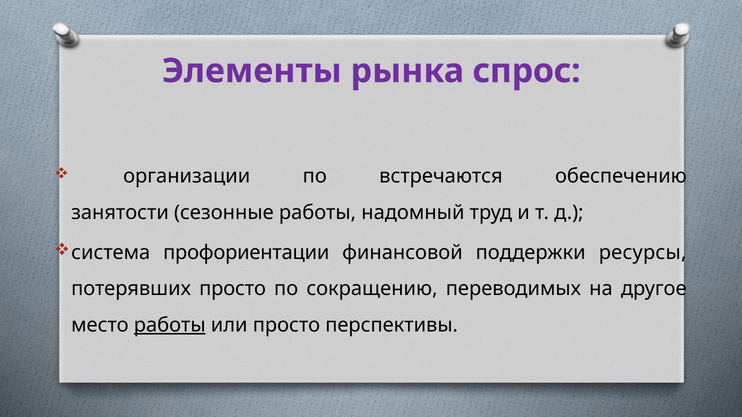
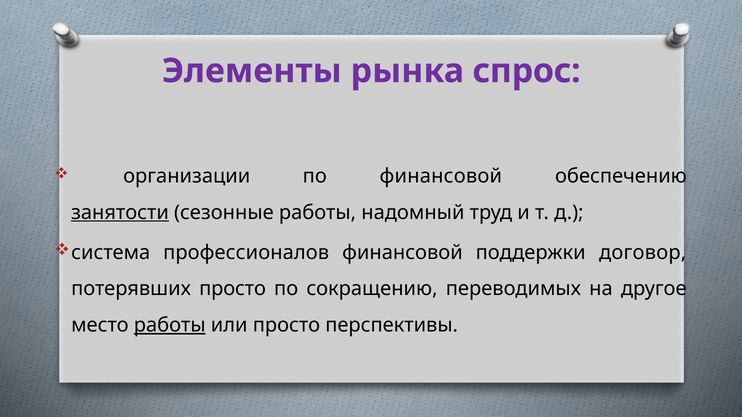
по встречаются: встречаются -> финансовой (441, 176)
занятости underline: none -> present (120, 213)
профориентации: профориентации -> профессионалов (246, 253)
ресурсы: ресурсы -> договор (643, 253)
